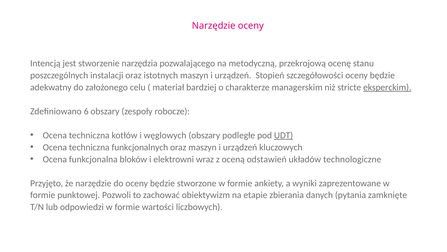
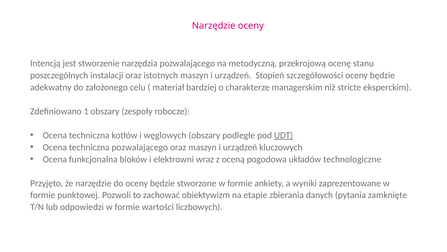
eksperckim underline: present -> none (387, 87)
6: 6 -> 1 (86, 111)
techniczna funkcjonalnych: funkcjonalnych -> pozwalającego (140, 147)
odstawień: odstawień -> pogodowa (267, 159)
